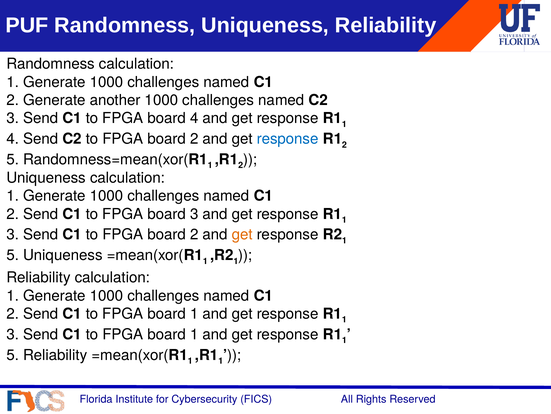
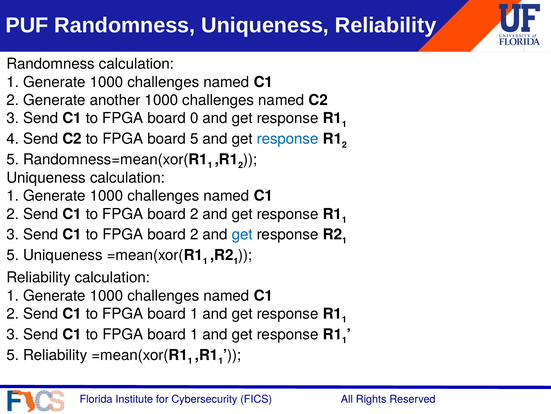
board 4: 4 -> 0 (194, 118)
2: 2 -> 5 (194, 139)
3: 3 -> 2 (194, 214)
get colour: orange -> blue (242, 234)
